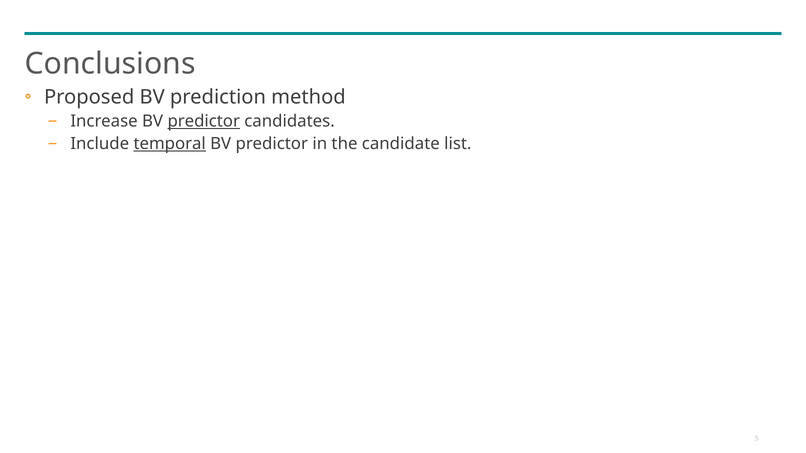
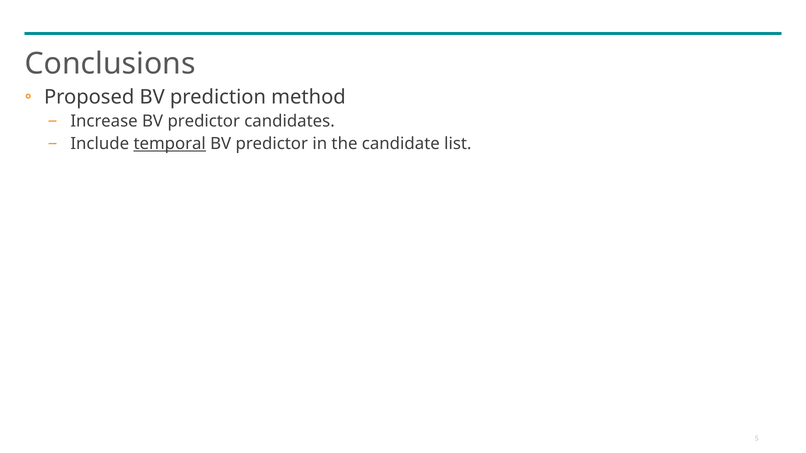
predictor underline: present -> none (204, 121)
